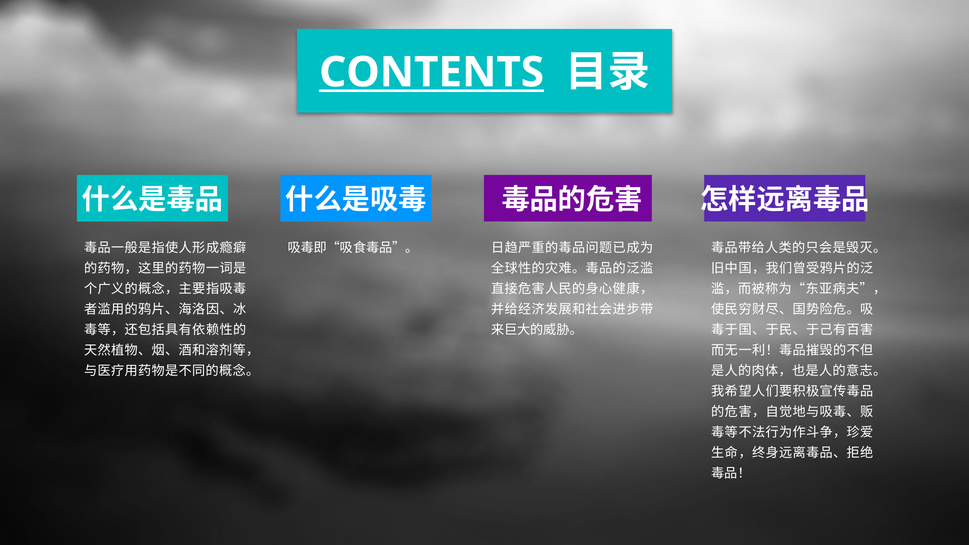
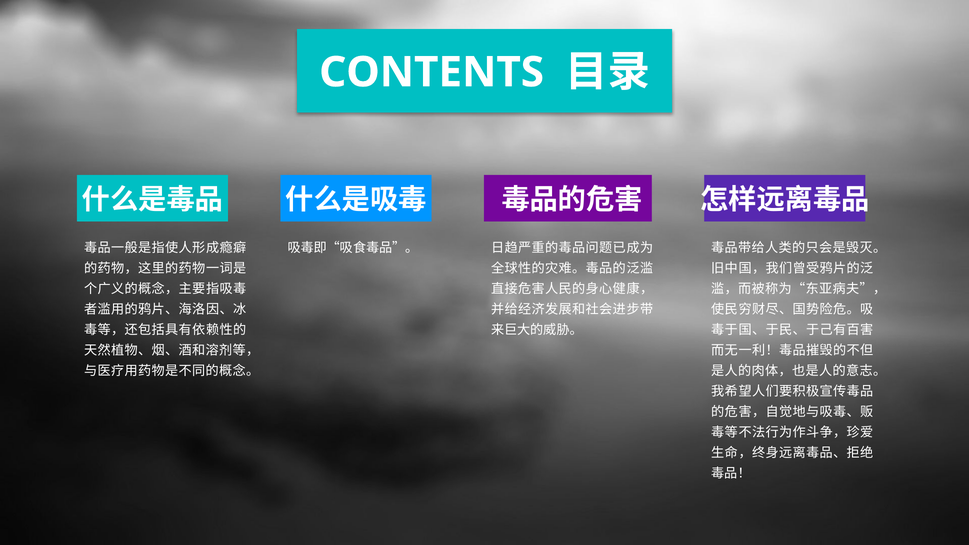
CONTENTS underline: present -> none (432, 72)
